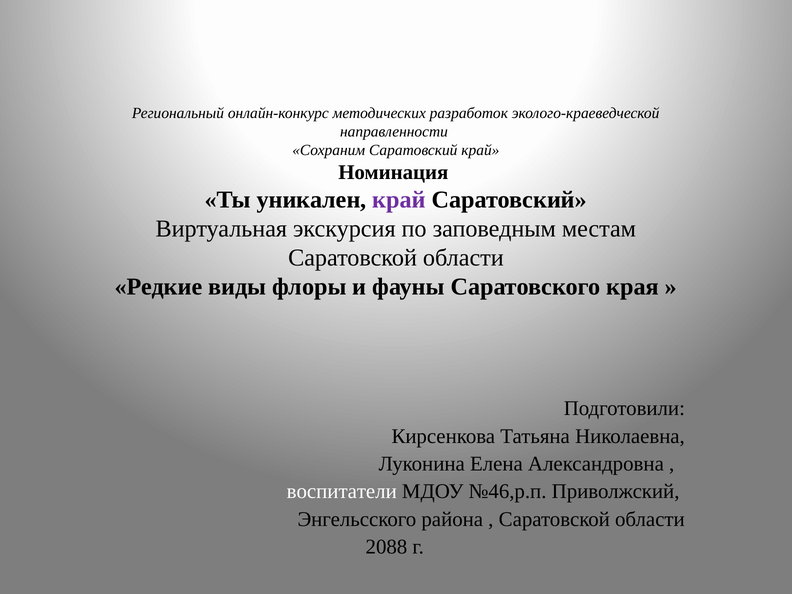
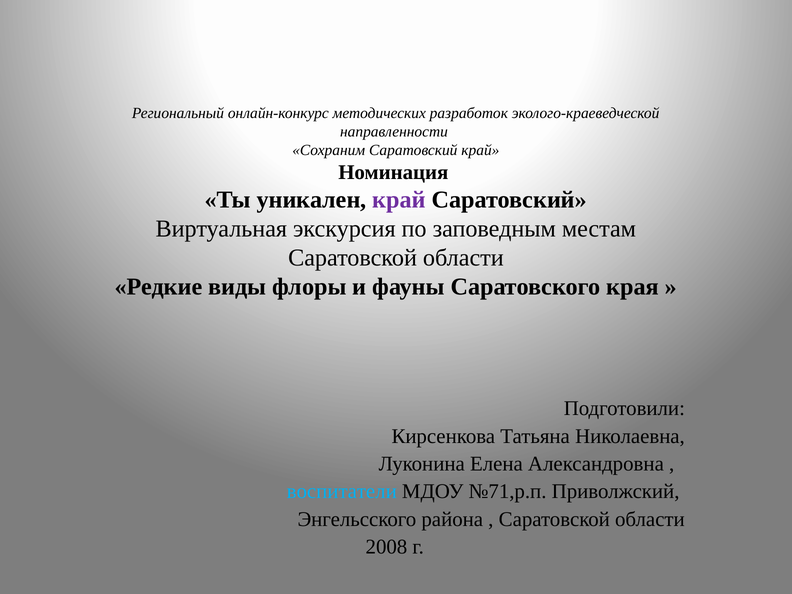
воспитатели colour: white -> light blue (342, 492)
№46,р.п: №46,р.п -> №71,р.п (508, 492)
2088: 2088 -> 2008 (386, 547)
